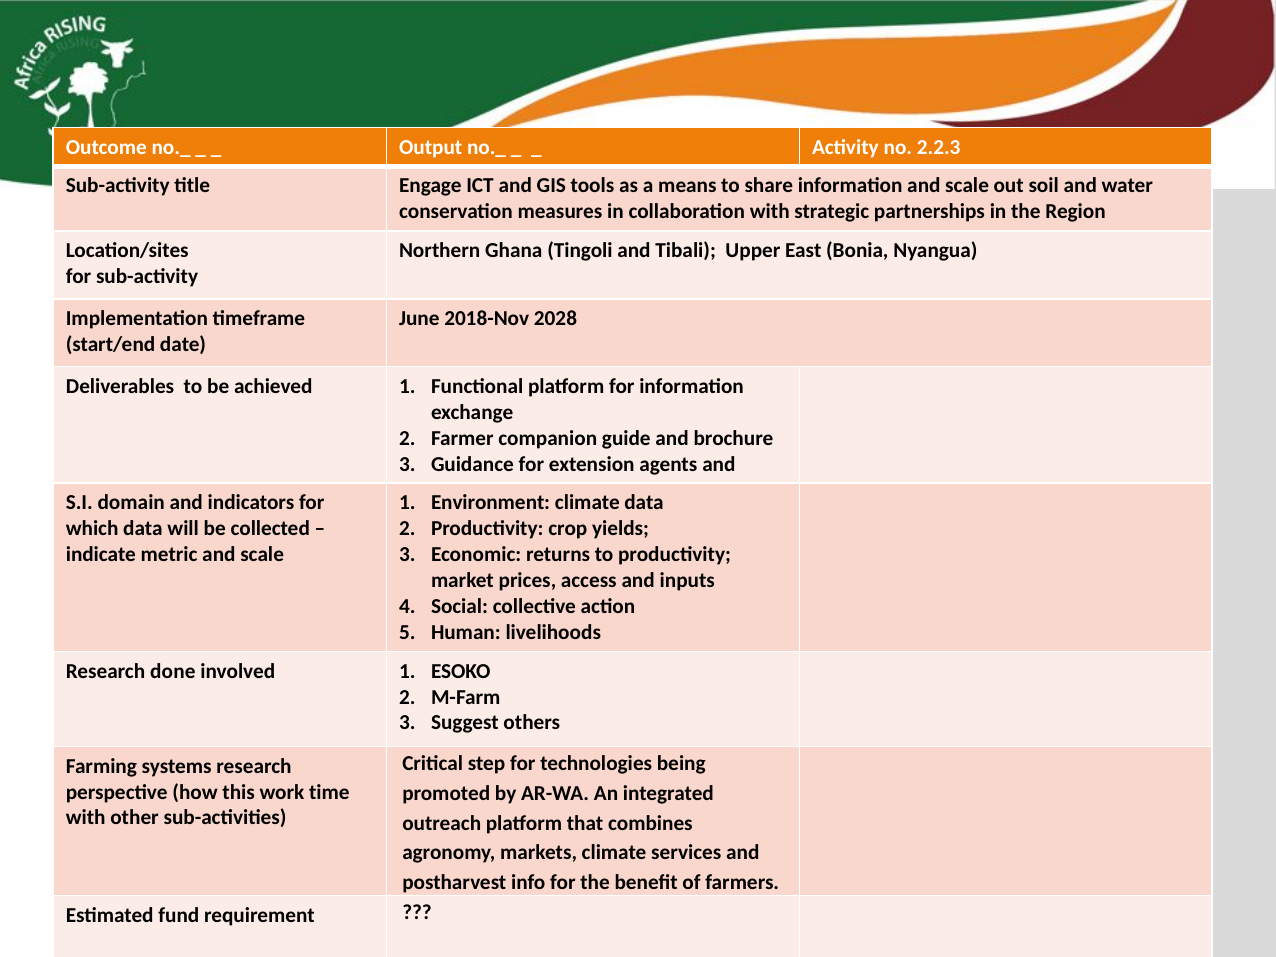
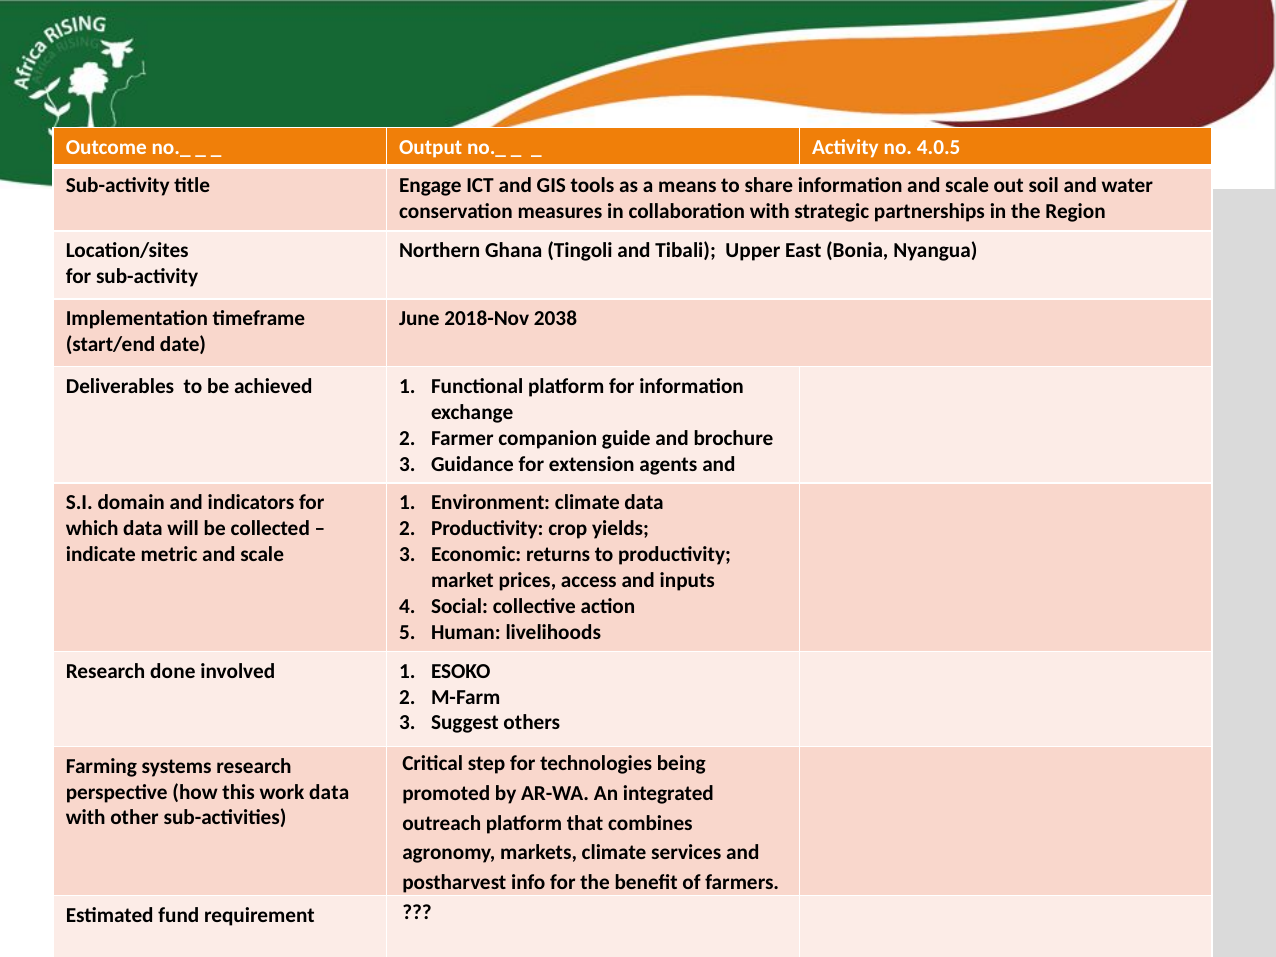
2.2.3: 2.2.3 -> 4.0.5 (939, 147)
2028: 2028 -> 2038 (555, 318)
work time: time -> data (329, 792)
